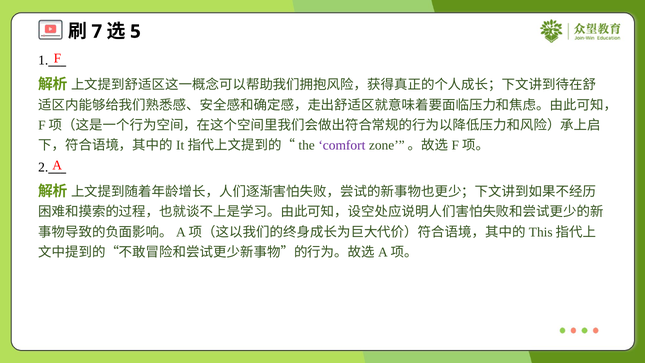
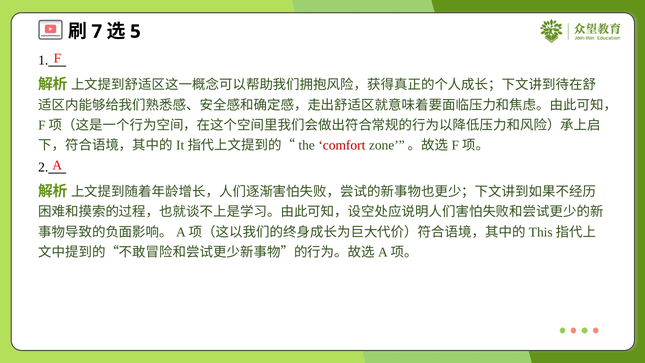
comfort colour: purple -> red (342, 145)
